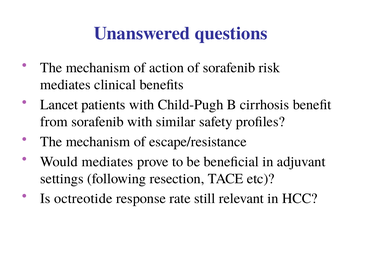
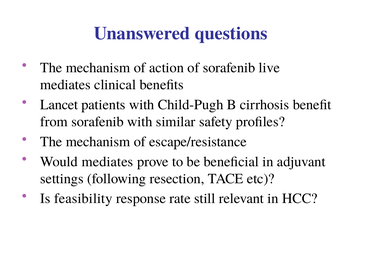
risk: risk -> live (269, 68)
octreotide: octreotide -> feasibility (83, 199)
